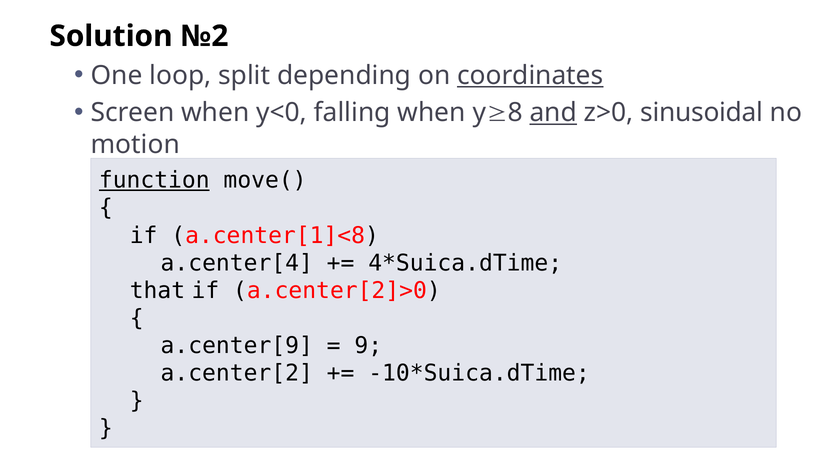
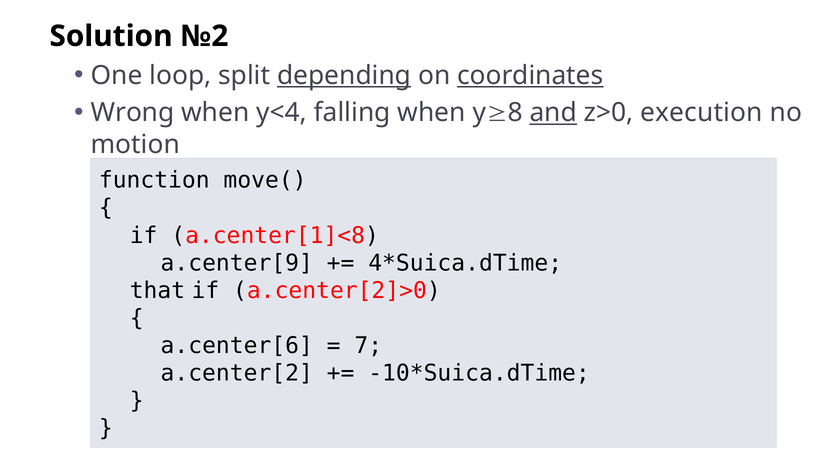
depending underline: none -> present (344, 75)
Screen: Screen -> Wrong (133, 113)
y<0: y<0 -> y<4 (282, 113)
sinusoidal: sinusoidal -> execution (702, 113)
function underline: present -> none (154, 180)
a.center[4: a.center[4 -> a.center[9 (237, 263)
a.center[9: a.center[9 -> a.center[6 (237, 345)
9: 9 -> 7 (368, 345)
